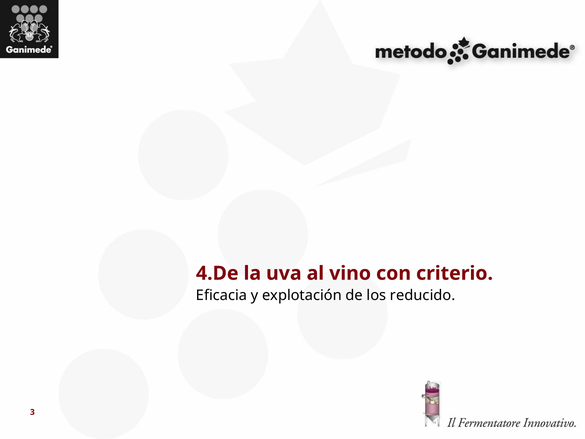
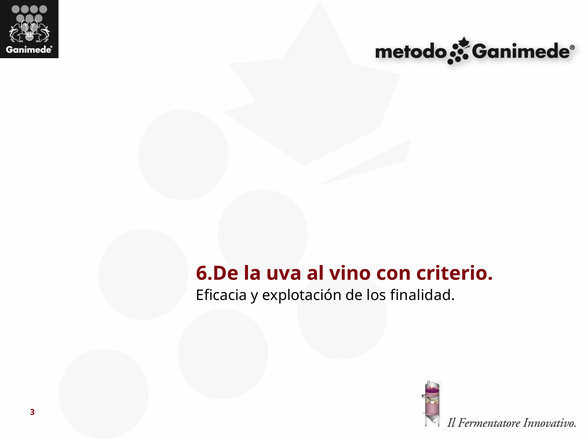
4.De: 4.De -> 6.De (217, 273)
reducido: reducido -> finalidad (423, 295)
